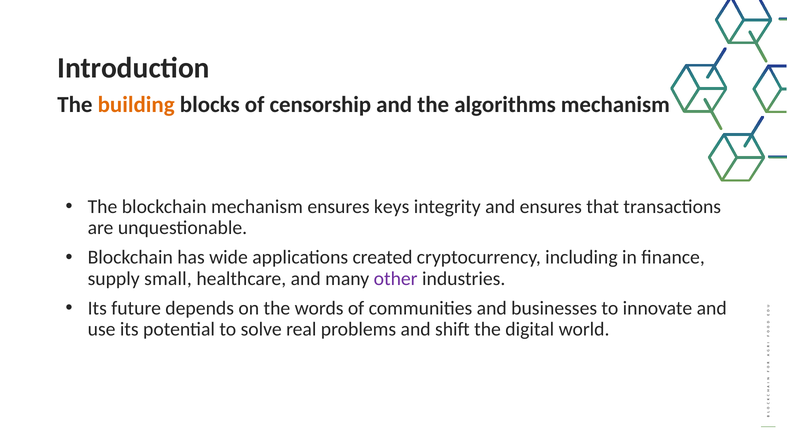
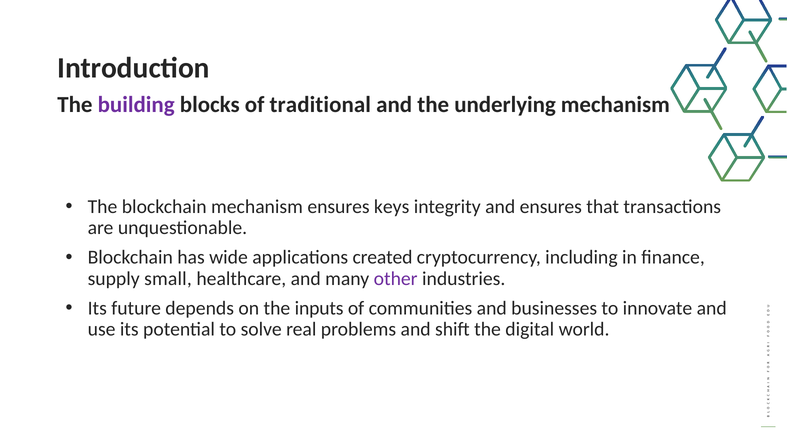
building colour: orange -> purple (136, 104)
censorship: censorship -> traditional (320, 104)
algorithms: algorithms -> underlying (505, 104)
words: words -> inputs (319, 308)
